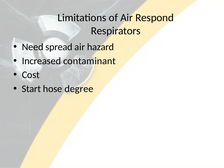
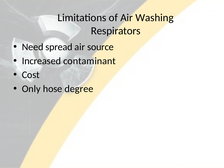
Respond: Respond -> Washing (155, 18)
hazard: hazard -> source (100, 47)
Start: Start -> Only (31, 89)
